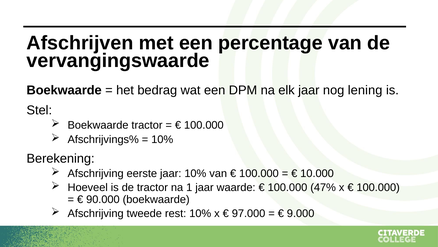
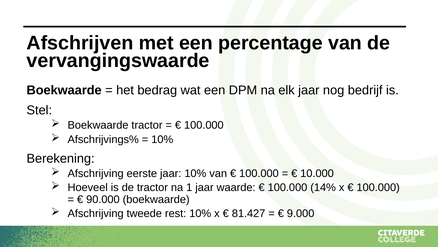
lening: lening -> bedrijf (365, 90)
47%: 47% -> 14% (323, 187)
97.000: 97.000 -> 81.427 (249, 213)
